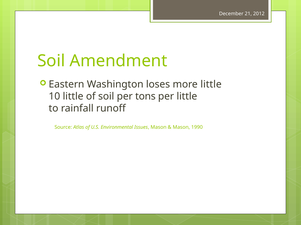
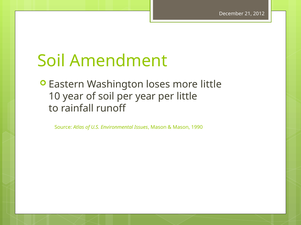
10 little: little -> year (73, 97)
per tons: tons -> year (145, 97)
